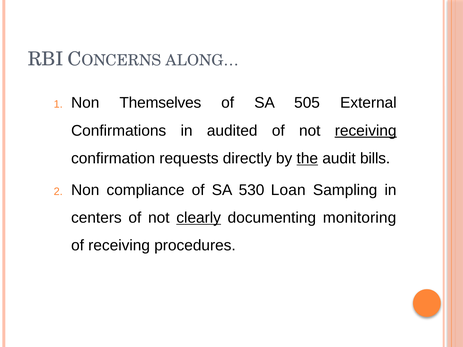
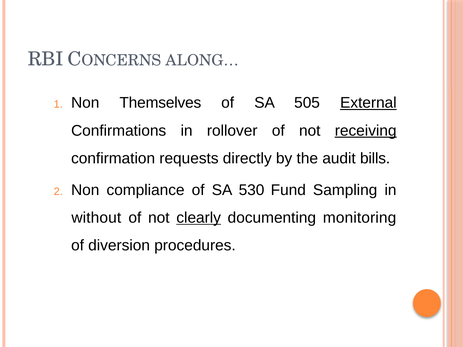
External underline: none -> present (368, 103)
audited: audited -> rollover (232, 131)
the underline: present -> none (307, 158)
Loan: Loan -> Fund (288, 190)
centers: centers -> without (96, 218)
of receiving: receiving -> diversion (119, 246)
